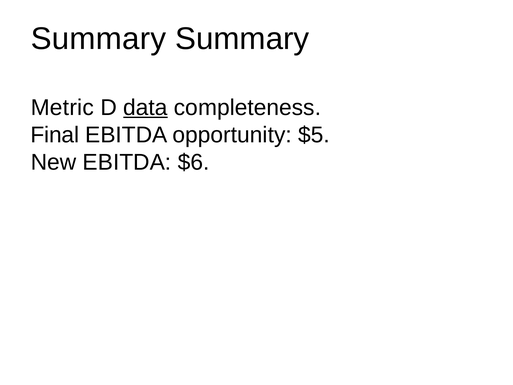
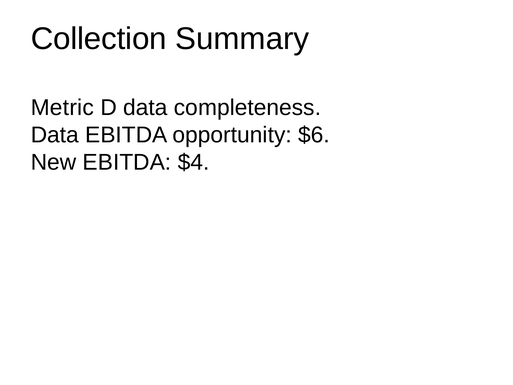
Summary: Summary -> Collection (99, 39)
data underline: present -> none (145, 108)
Final: Final -> Data (55, 135)
$5: $5 -> $6 (314, 135)
$6: $6 -> $4 (194, 162)
